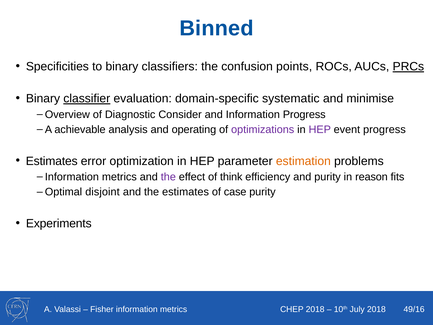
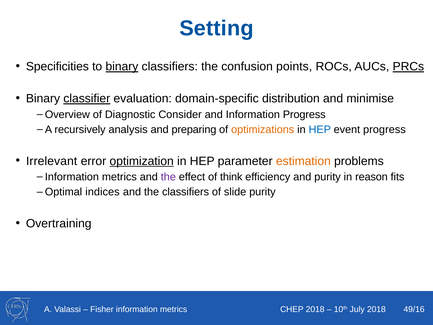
Binned: Binned -> Setting (217, 28)
binary underline: none -> present (122, 67)
systematic: systematic -> distribution (291, 99)
achievable: achievable -> recursively (80, 130)
operating: operating -> preparing (194, 130)
optimizations colour: purple -> orange (263, 130)
HEP colour: purple -> blue (320, 130)
Estimates: Estimates -> Irrelevant (52, 161)
optimization underline: none -> present (142, 161)
disjoint: disjoint -> indices (102, 192)
the estimates: estimates -> classifiers (186, 192)
case: case -> slide (235, 192)
Experiments: Experiments -> Overtraining (59, 223)
